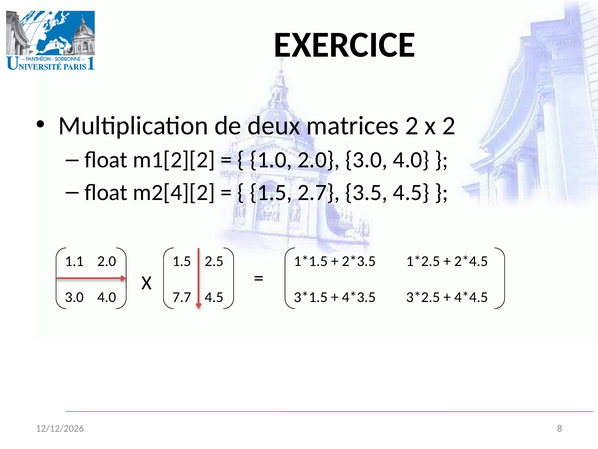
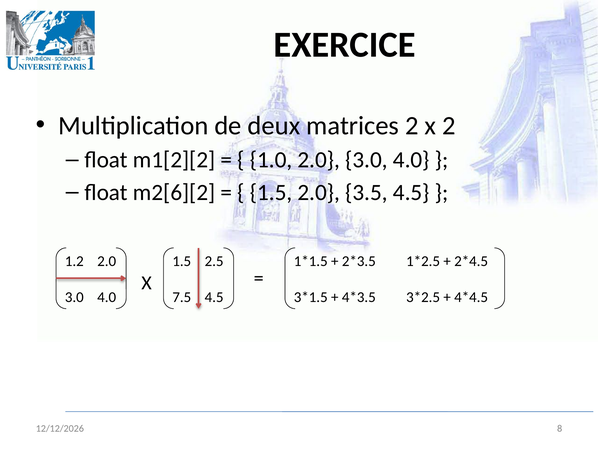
m2[4][2: m2[4][2 -> m2[6][2 (174, 192)
1.5 2.7: 2.7 -> 2.0 (319, 192)
1.1: 1.1 -> 1.2 (74, 261)
7.7: 7.7 -> 7.5 (182, 297)
